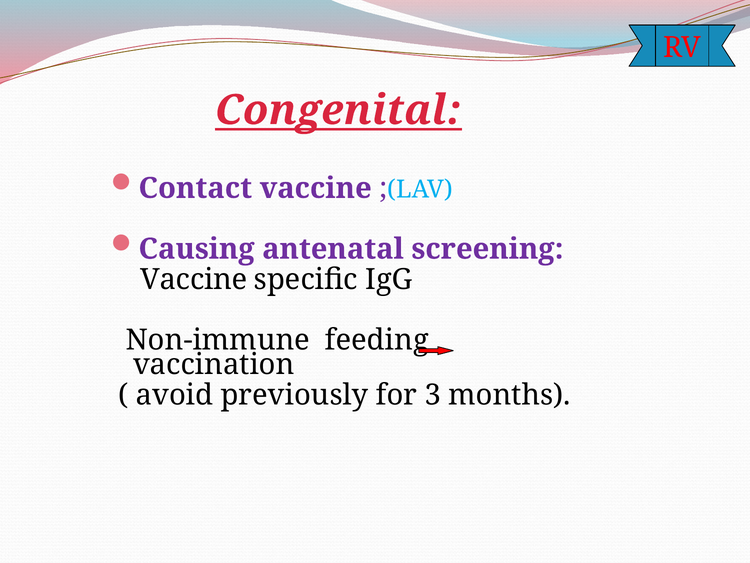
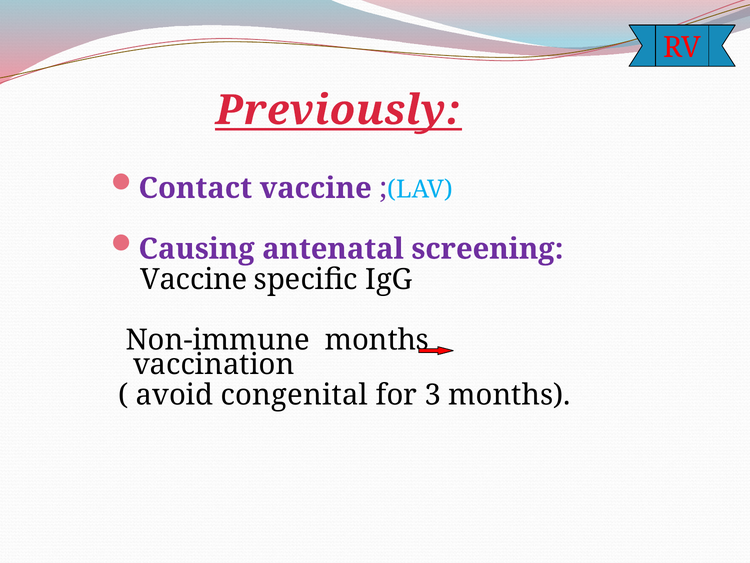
Congenital: Congenital -> Previously (338, 110)
Non-immune feeding: feeding -> months (377, 340)
previously: previously -> congenital (294, 395)
